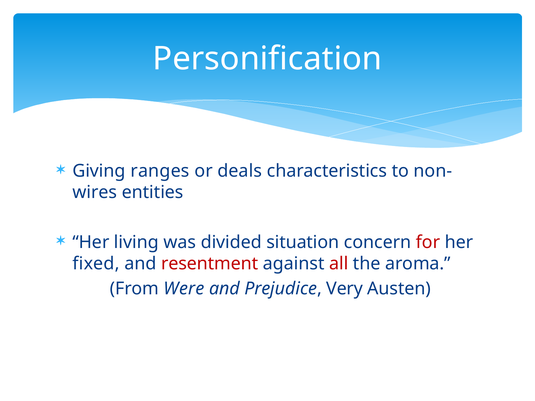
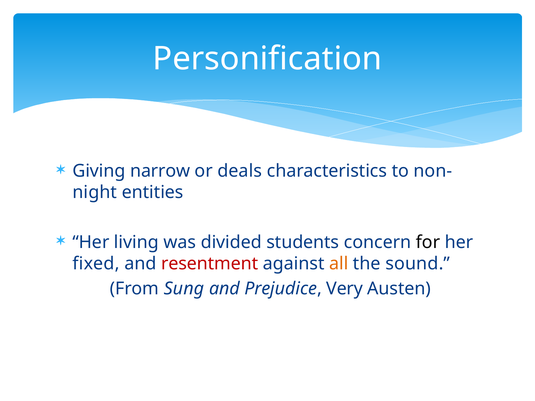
ranges: ranges -> narrow (160, 171)
wires: wires -> night (95, 193)
situation: situation -> students (303, 242)
for colour: red -> black (428, 242)
all colour: red -> orange (339, 264)
aroma: aroma -> sound (418, 264)
Were: Were -> Sung (184, 289)
